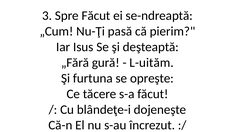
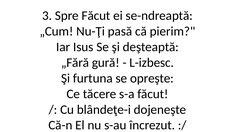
L-uităm: L-uităm -> L-izbesc (152, 63)
